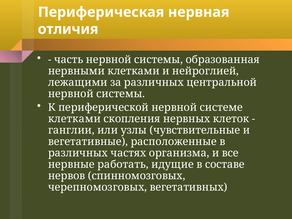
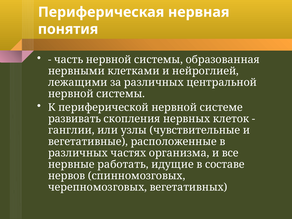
отличия: отличия -> понятия (68, 29)
клетками: клетками -> развивать (75, 119)
